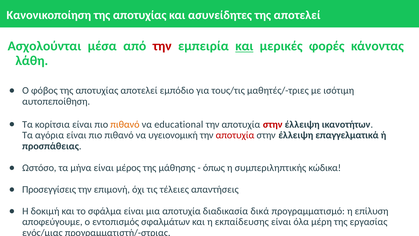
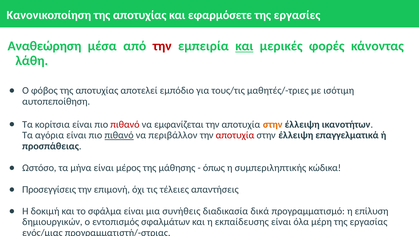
ασυνείδητες: ασυνείδητες -> εφαρμόσετε (220, 15)
της αποτελεί: αποτελεί -> εργασίες (297, 15)
Ασχολούνται: Ασχολούνται -> Αναθεώρηση (44, 46)
πιθανό colour: orange -> red (125, 124)
educational: educational -> εμφανίζεται (179, 124)
στην colour: red -> orange (273, 124)
πιθανό underline: none -> present (119, 135)
υγειονομική: υγειονομική -> περιβάλλον (173, 135)
μια αποτυχία: αποτυχία -> συνήθεις (181, 211)
αποφεύγουμε: αποφεύγουμε -> δημιουργικών (52, 222)
